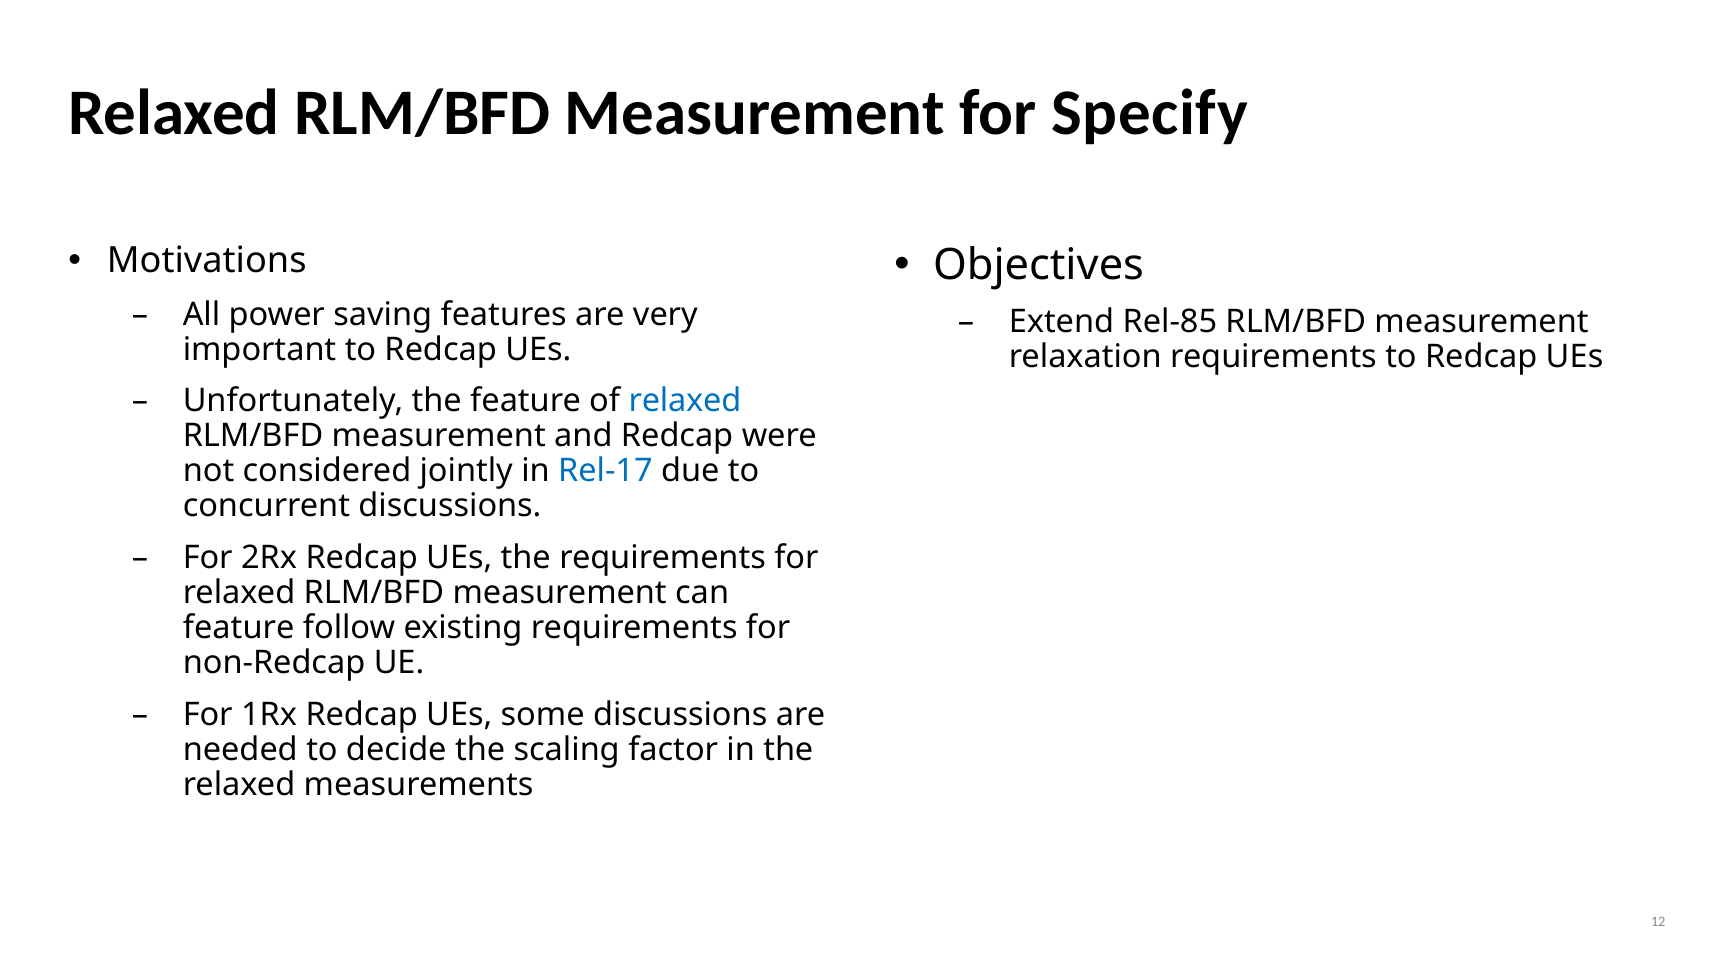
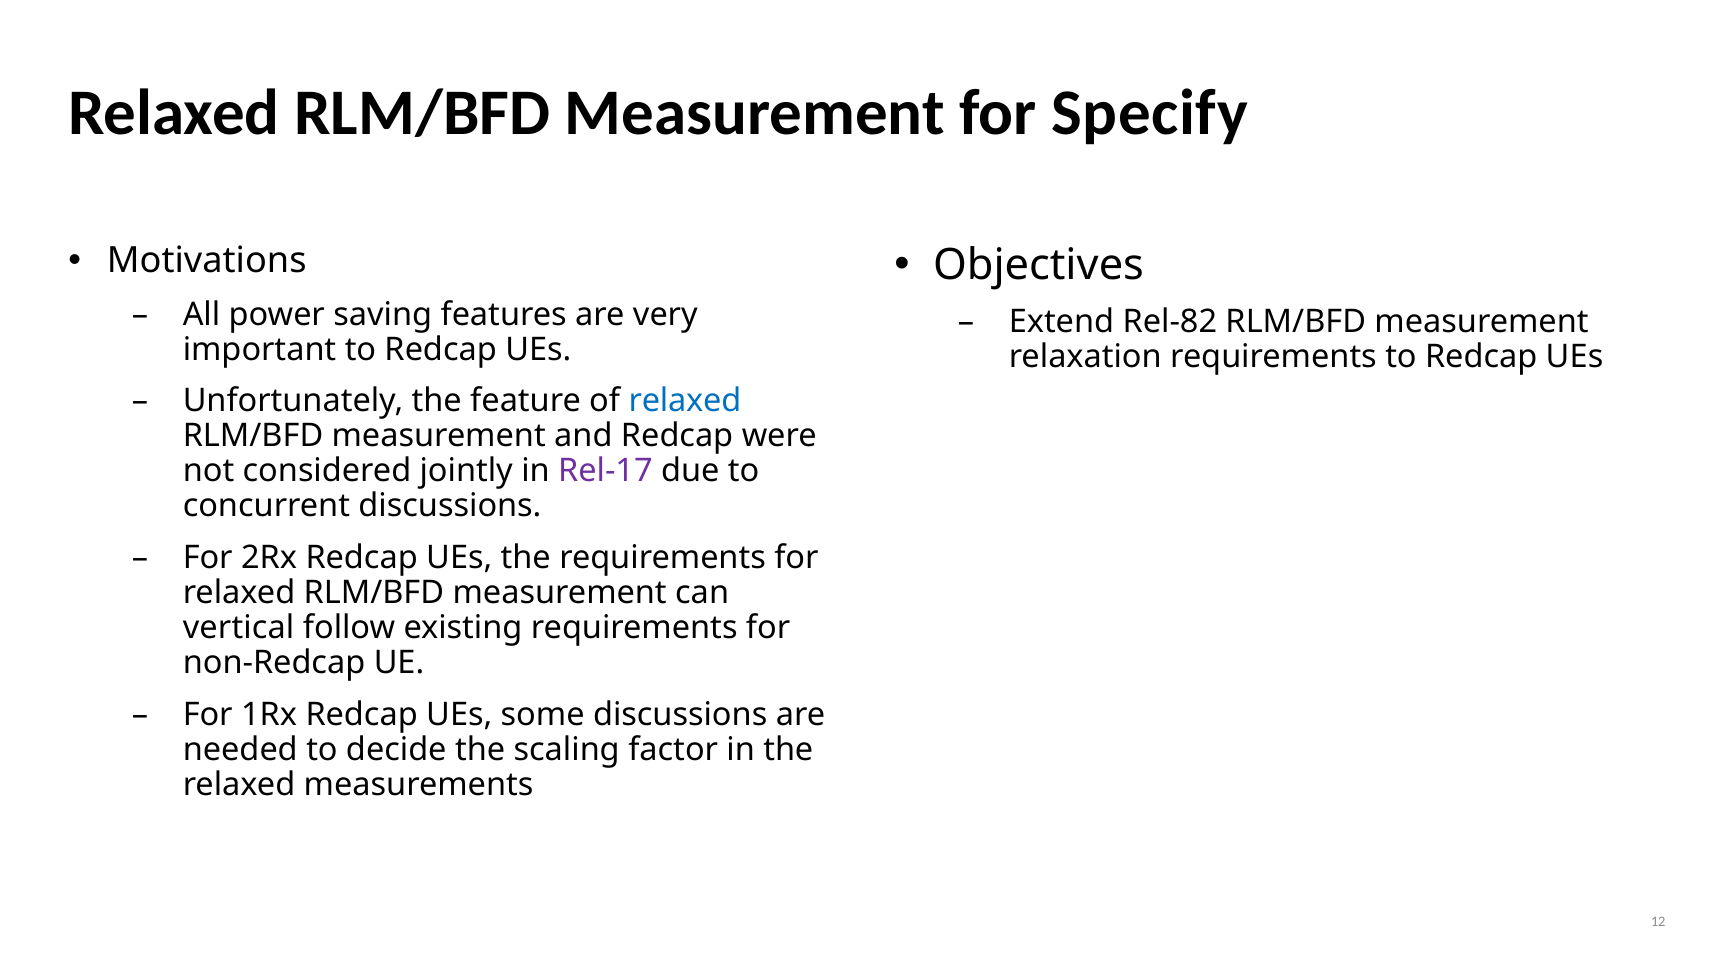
Rel-85: Rel-85 -> Rel-82 (1170, 322)
Rel-17 colour: blue -> purple (605, 471)
feature: feature -> vertical (239, 628)
